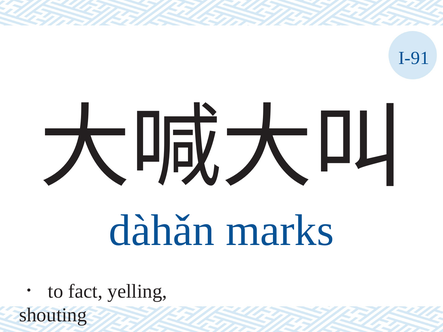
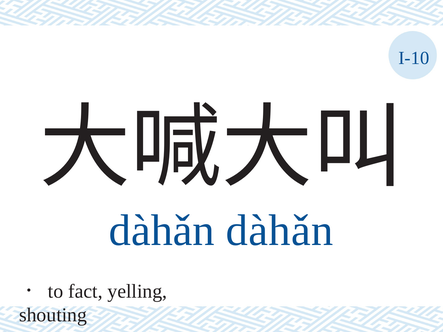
I-91: I-91 -> I-10 (414, 58)
dàhǎn marks: marks -> dàhǎn (280, 231)
